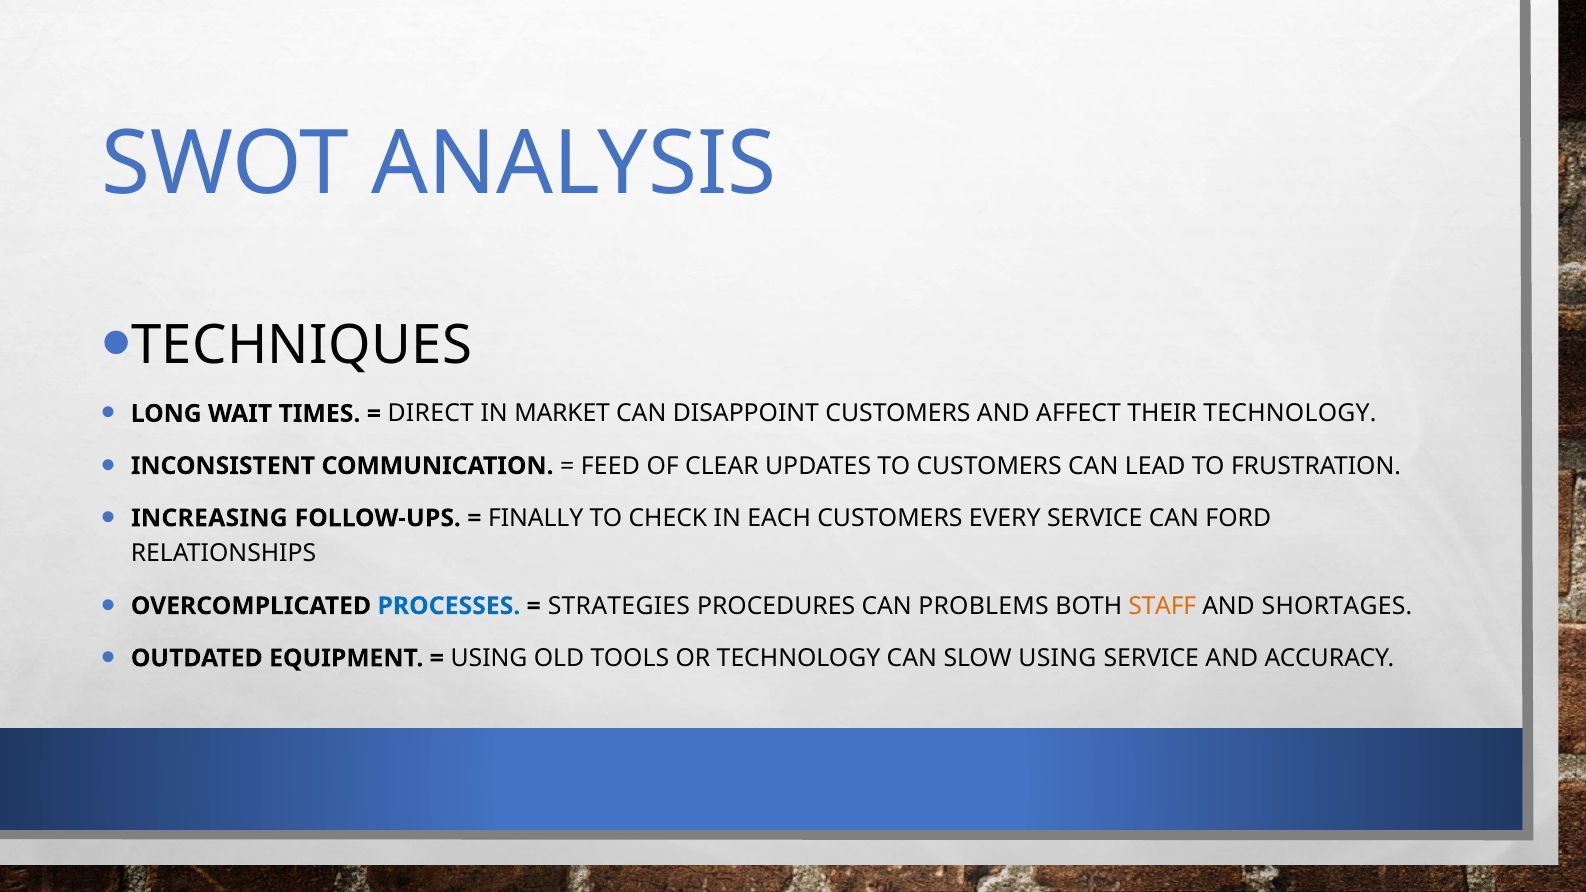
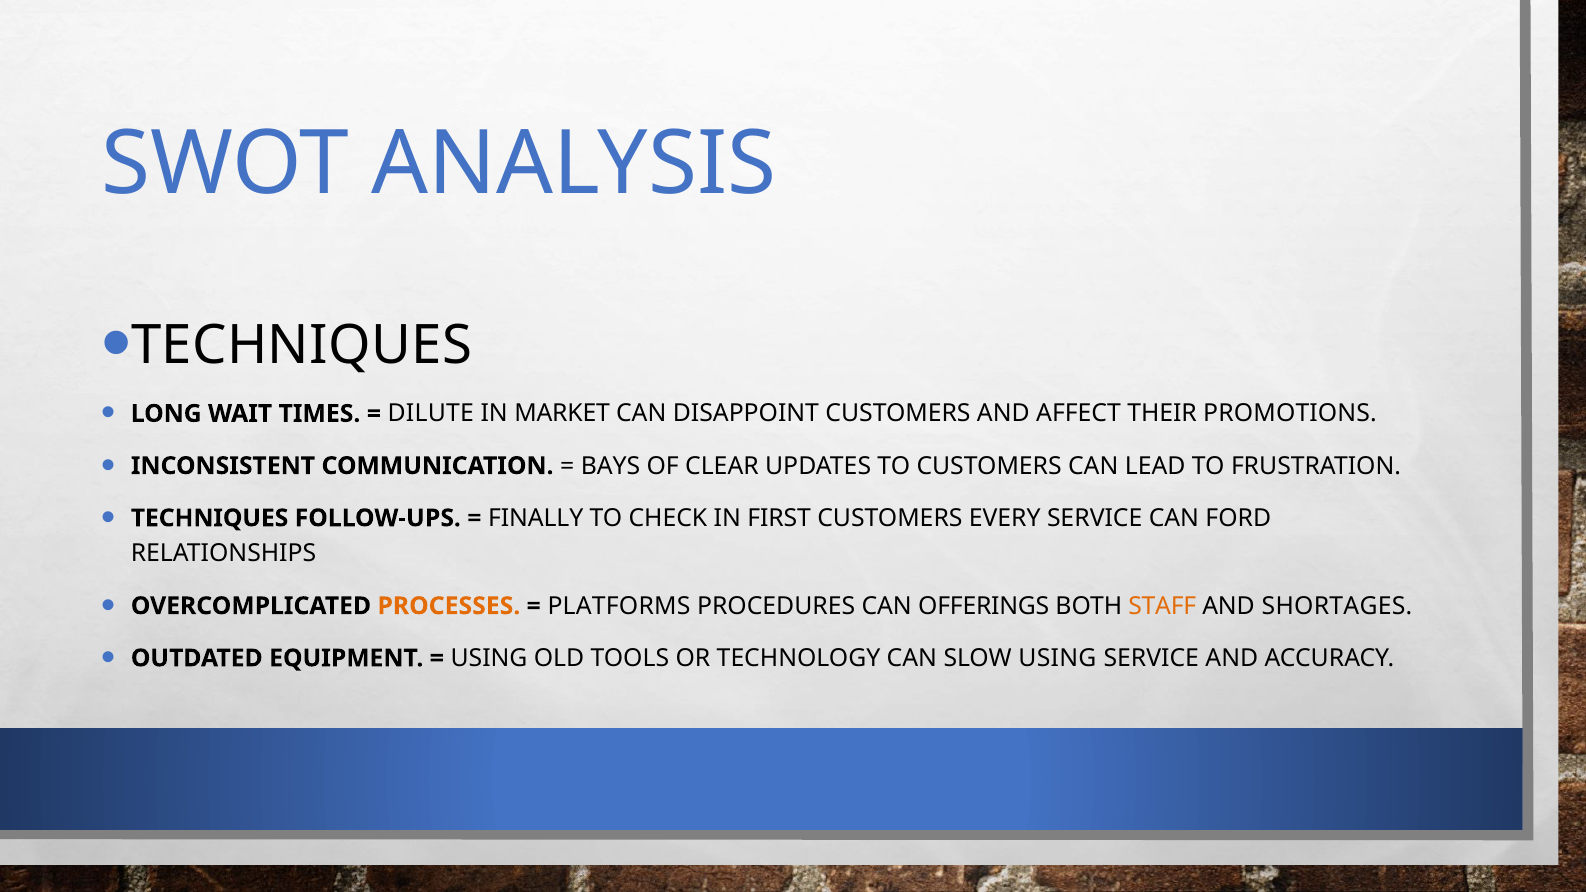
DIRECT: DIRECT -> DILUTE (431, 414)
THEIR TECHNOLOGY: TECHNOLOGY -> PROMOTIONS (1290, 414)
FEED: FEED -> BAYS (611, 466)
INCREASING: INCREASING -> TECHNIQUES (210, 518)
EACH: EACH -> FIRST (779, 518)
PROCESSES colour: blue -> orange (449, 606)
STRATEGIES: STRATEGIES -> PLATFORMS (619, 606)
PROBLEMS: PROBLEMS -> OFFERINGS (984, 606)
